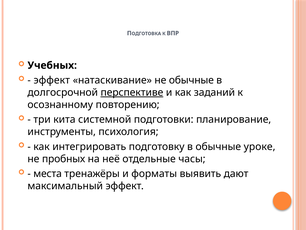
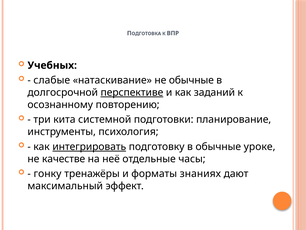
эффект: эффект -> слабые (52, 80)
интегрировать underline: none -> present (89, 146)
пробных: пробных -> качестве (64, 159)
места: места -> гонку (47, 173)
выявить: выявить -> знаниях (200, 173)
